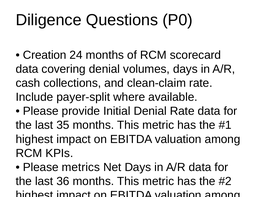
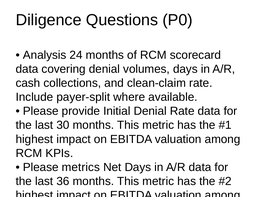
Creation: Creation -> Analysis (45, 55)
35: 35 -> 30 (63, 125)
